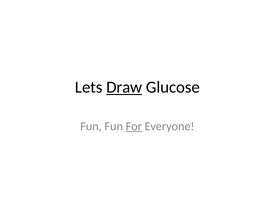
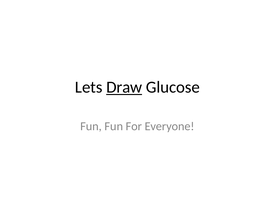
For underline: present -> none (134, 126)
